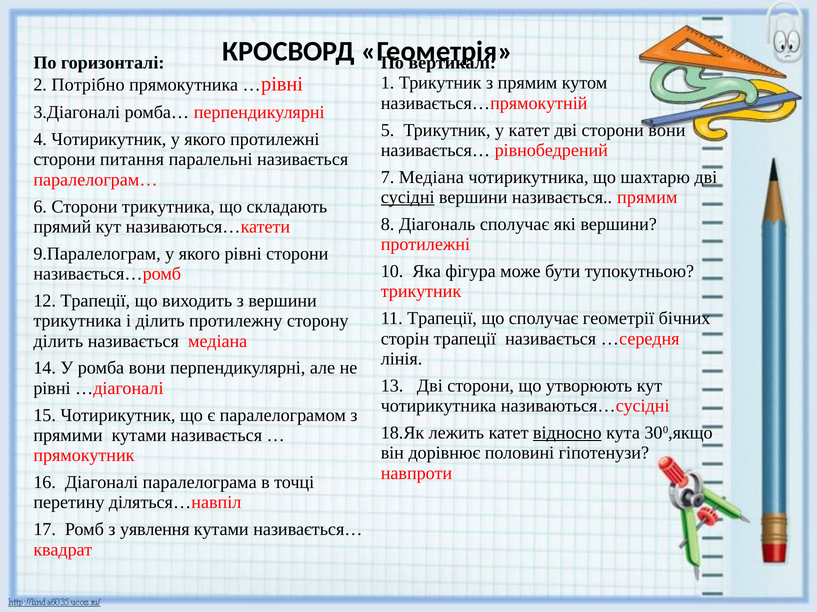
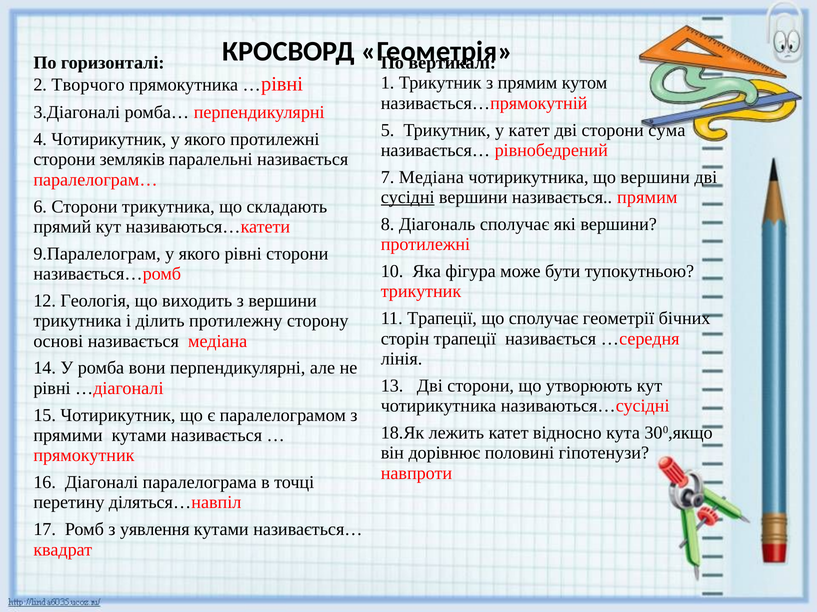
Потрібно: Потрібно -> Творчого (88, 85)
сторони вони: вони -> сума (667, 130)
питання: питання -> земляків (132, 160)
що шахтарю: шахтарю -> вершини (655, 177)
12 Трапеції: Трапеції -> Геологія (95, 301)
ділить: ділить -> основі (58, 341)
відносно underline: present -> none (567, 433)
